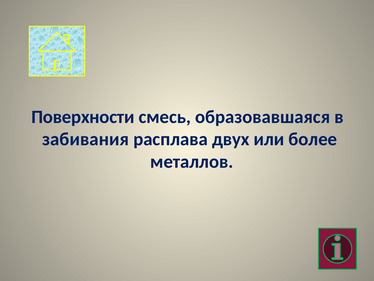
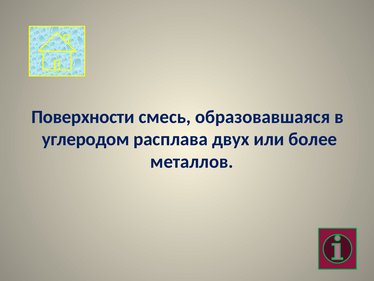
забивания: забивания -> углеродом (86, 139)
